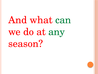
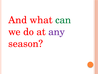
any colour: green -> purple (57, 32)
